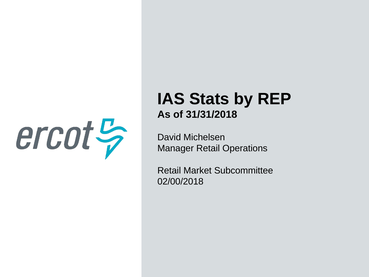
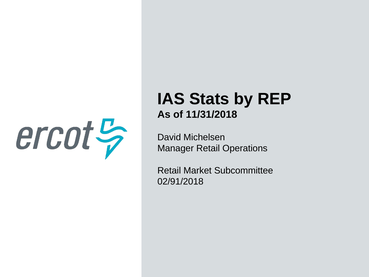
31/31/2018: 31/31/2018 -> 11/31/2018 (211, 114)
02/00/2018: 02/00/2018 -> 02/91/2018 (180, 181)
